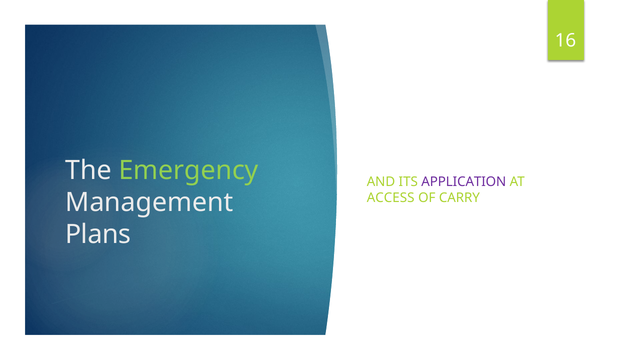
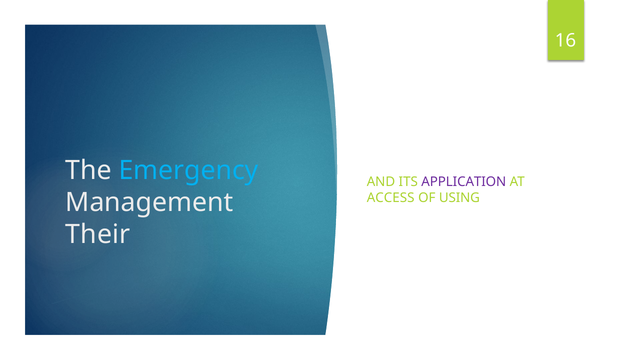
Emergency colour: light green -> light blue (188, 170)
CARRY: CARRY -> USING (459, 198)
Plans: Plans -> Their (98, 234)
